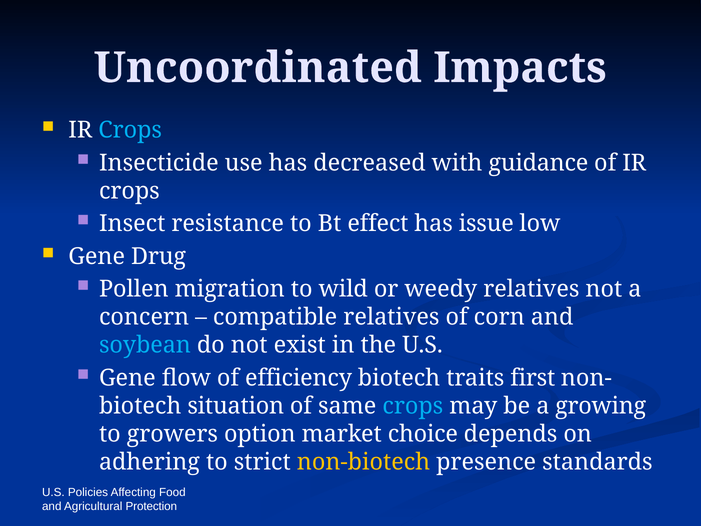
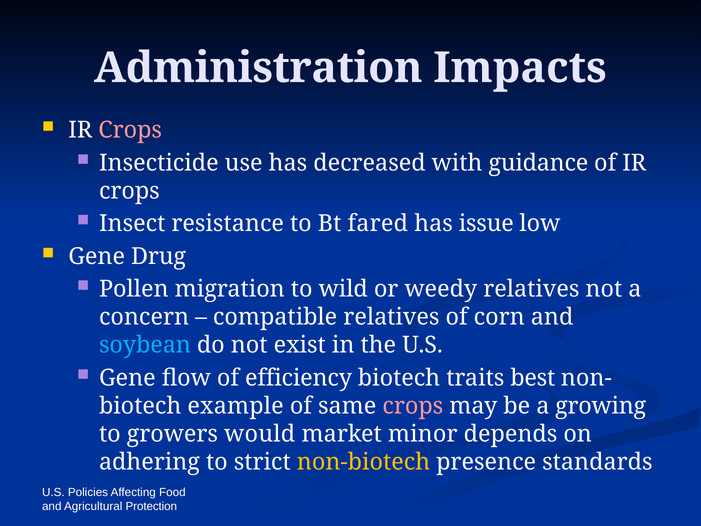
Uncoordinated: Uncoordinated -> Administration (258, 68)
Crops colour: light blue -> pink (130, 130)
effect: effect -> fared (378, 224)
first: first -> best (533, 378)
situation: situation -> example (236, 406)
crops colour: light blue -> pink (413, 406)
option: option -> would (260, 434)
choice: choice -> minor (423, 434)
